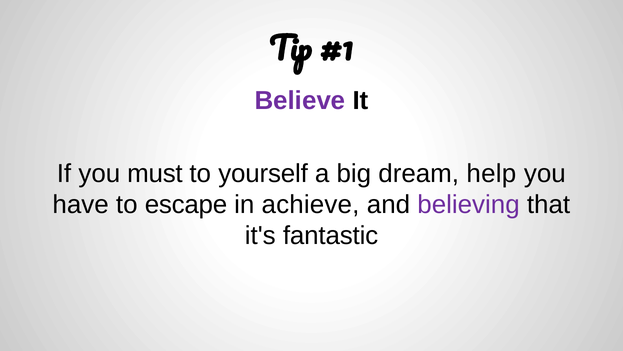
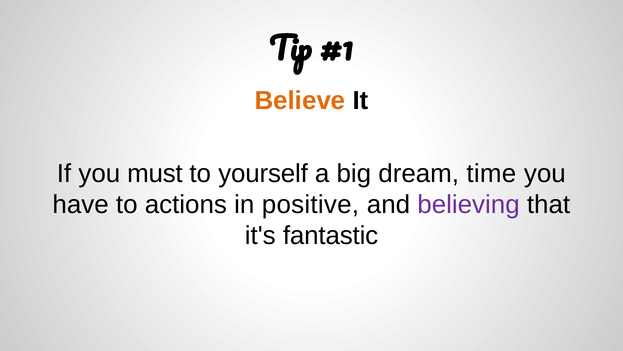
Believe colour: purple -> orange (300, 101)
help: help -> time (491, 173)
escape: escape -> actions (186, 204)
achieve: achieve -> positive (310, 204)
